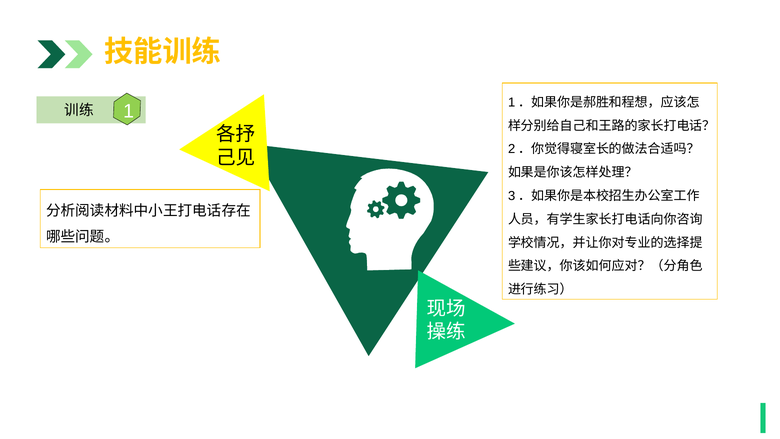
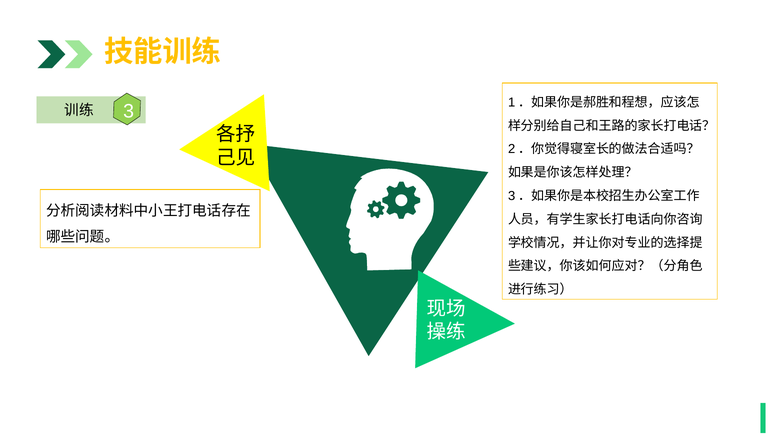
1: 1 -> 3 (129, 111)
